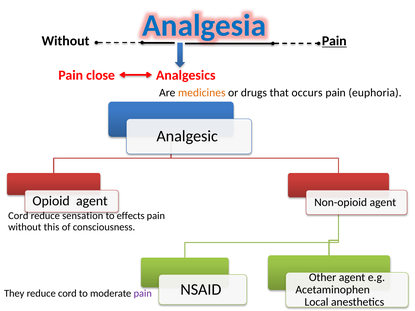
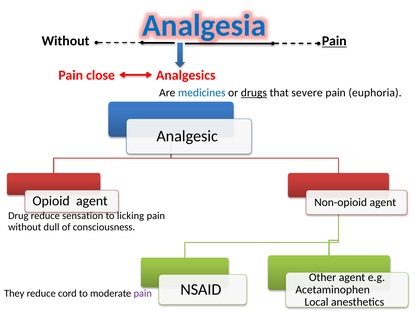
medicines colour: orange -> blue (202, 93)
drugs underline: none -> present (254, 93)
occurs: occurs -> severe (307, 93)
Cord: Cord -> Drug (18, 216)
effects: effects -> licking (131, 216)
this: this -> dull (52, 227)
